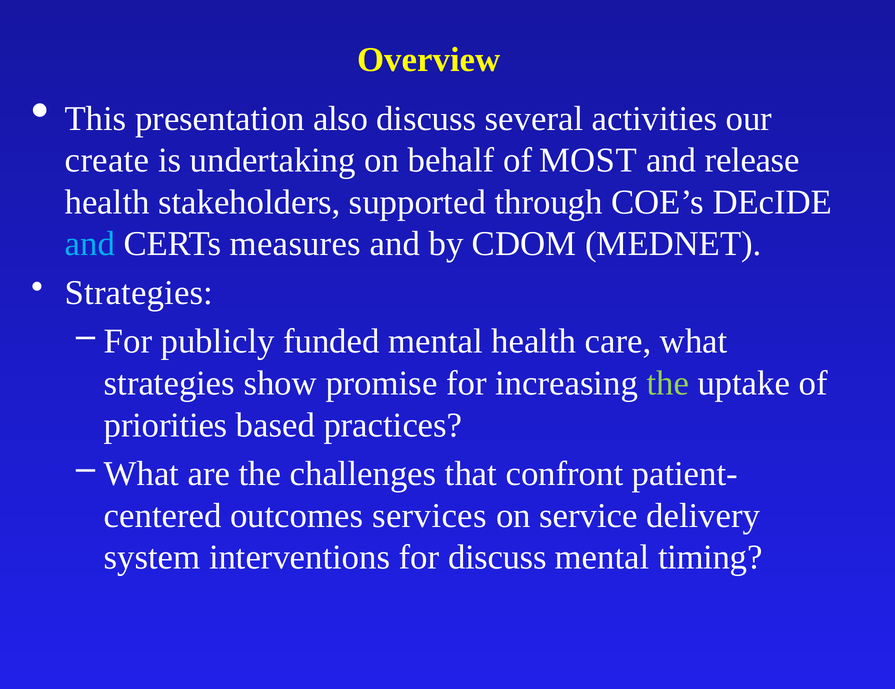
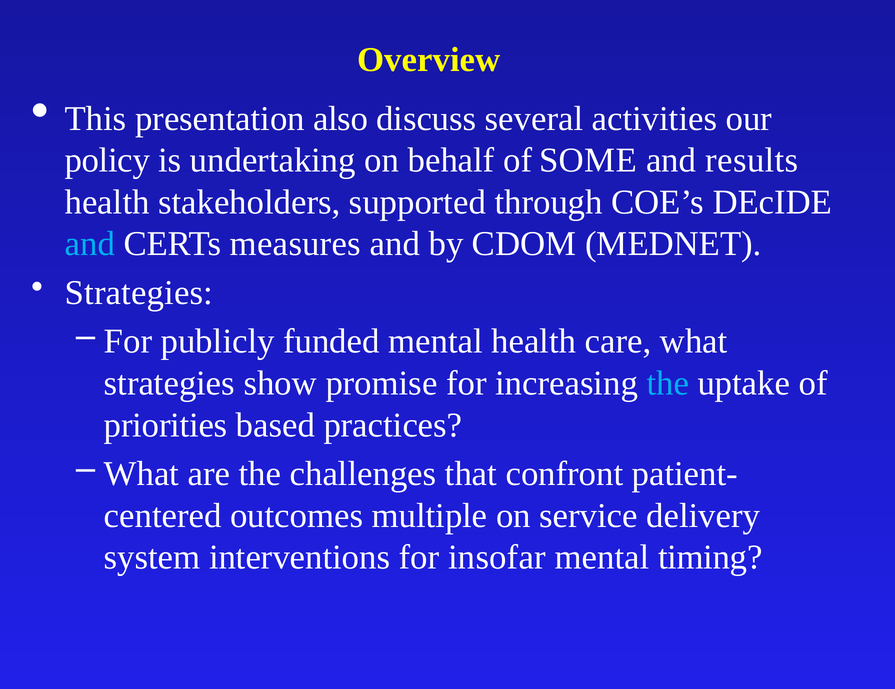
create: create -> policy (107, 160)
MOST: MOST -> SOME (588, 160)
release: release -> results (752, 160)
the colour: light green -> light blue (668, 383)
services: services -> multiple (430, 516)
for discuss: discuss -> insofar (497, 557)
